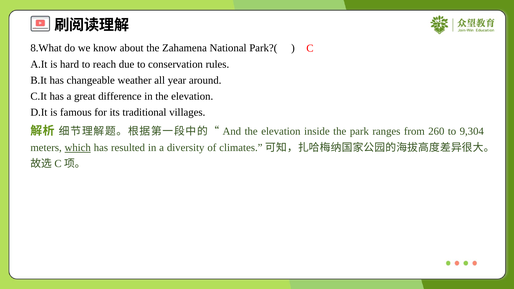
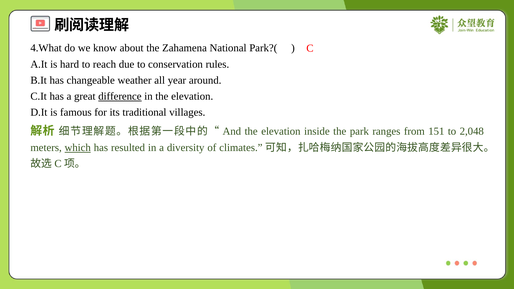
8.What: 8.What -> 4.What (46, 48)
difference underline: none -> present (120, 96)
260: 260 -> 151 (436, 131)
9,304: 9,304 -> 2,048 (472, 131)
